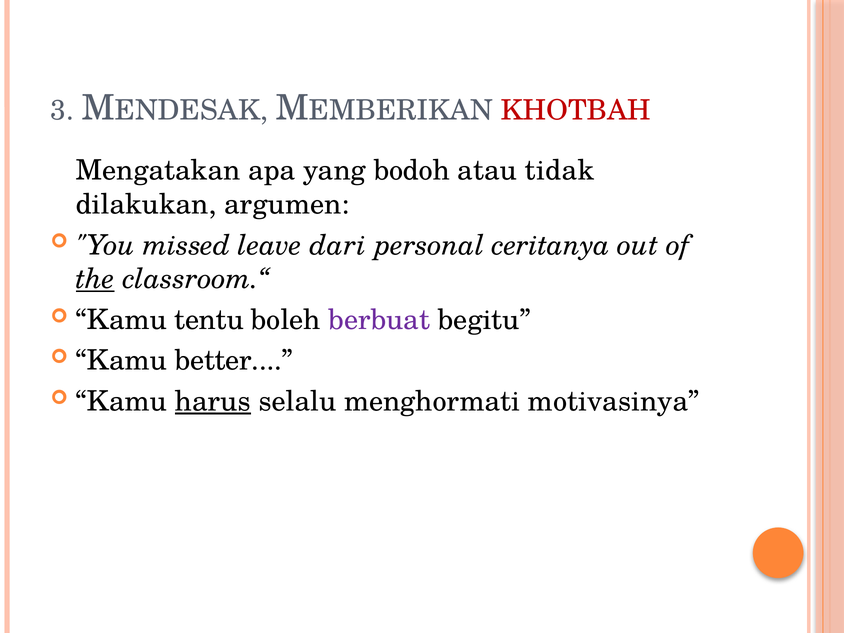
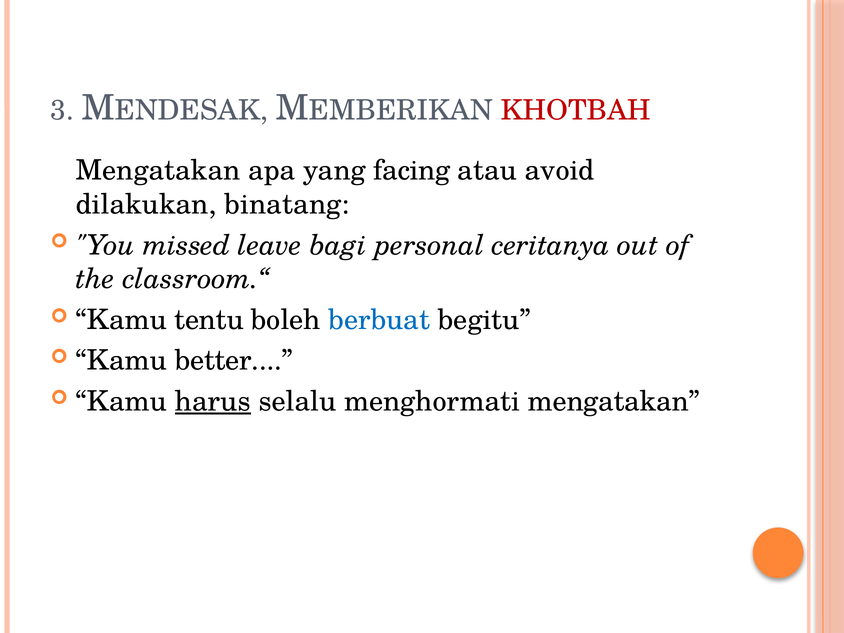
bodoh: bodoh -> facing (412, 171)
tidak: tidak -> avoid (560, 171)
argumen: argumen -> binatang (287, 204)
dari: dari -> bagi (338, 245)
the underline: present -> none (95, 279)
berbuat colour: purple -> blue (379, 320)
menghormati motivasinya: motivasinya -> mengatakan (614, 401)
